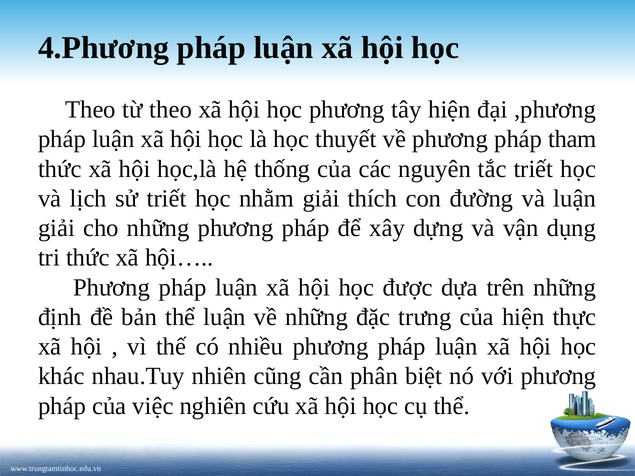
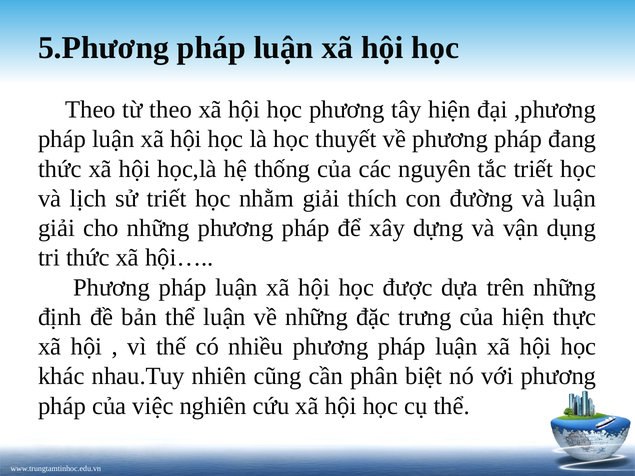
4.Phương: 4.Phương -> 5.Phương (104, 48)
tham: tham -> đang (572, 139)
